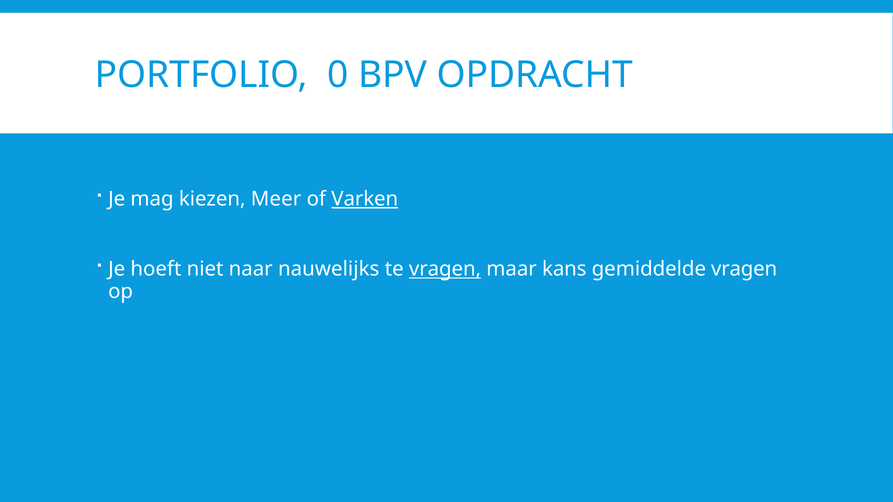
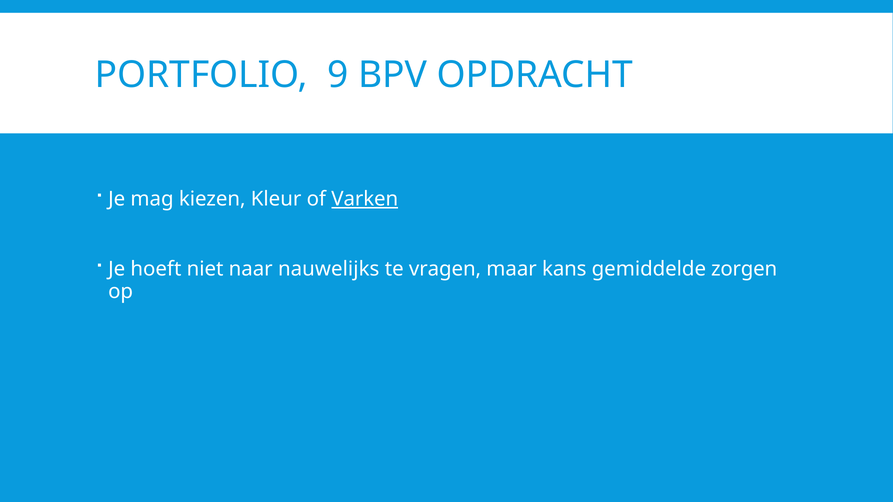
0: 0 -> 9 (338, 75)
Meer: Meer -> Kleur (276, 199)
vragen underline: present -> none (445, 269)
gemiddelde vragen: vragen -> zorgen (744, 269)
